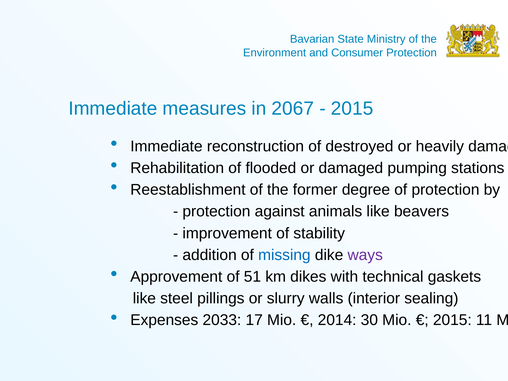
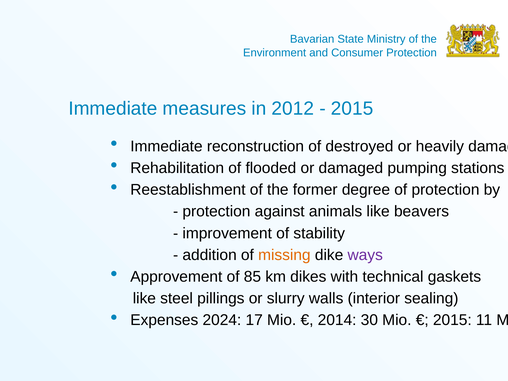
2067: 2067 -> 2012 (293, 108)
missing colour: blue -> orange (284, 255)
51: 51 -> 85 (252, 277)
2033: 2033 -> 2024 (222, 320)
